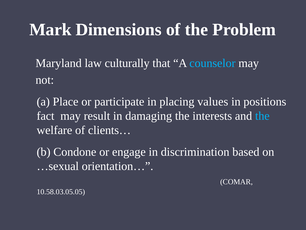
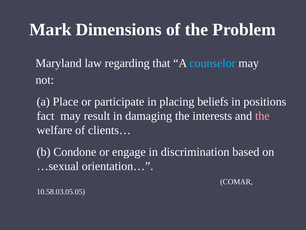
culturally: culturally -> regarding (127, 63)
values: values -> beliefs (213, 101)
the colour: light blue -> pink (262, 116)
